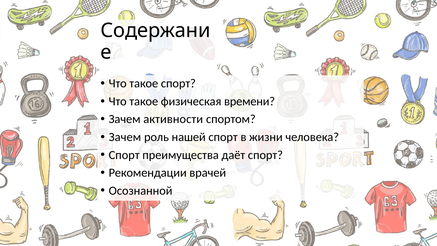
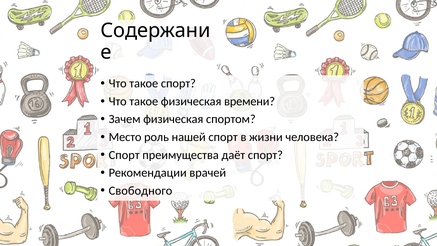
Зачем активности: активности -> физическая (173, 119)
Зачем: Зачем -> Место (125, 137)
Осознанной: Осознанной -> Свободного (140, 191)
